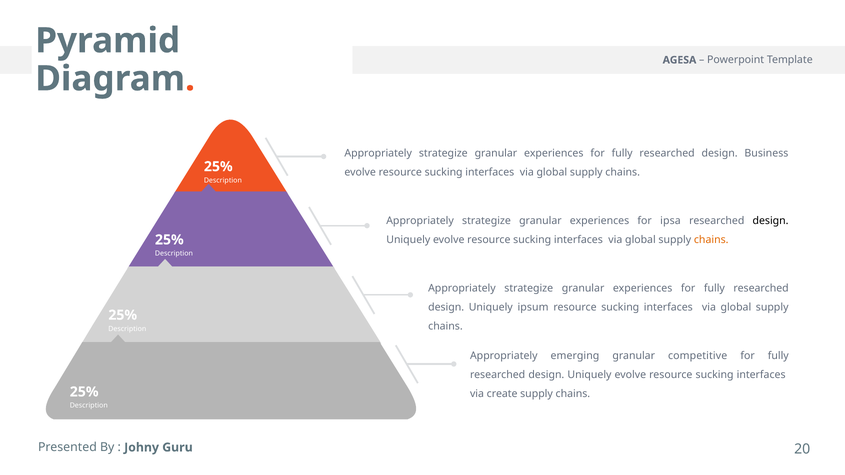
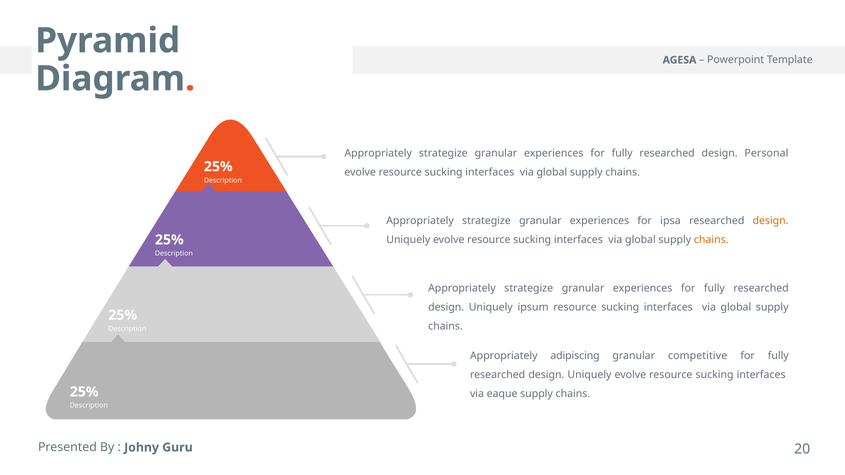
Business: Business -> Personal (766, 153)
design colour: black -> orange (771, 221)
emerging: emerging -> adipiscing (575, 356)
create: create -> eaque (502, 394)
